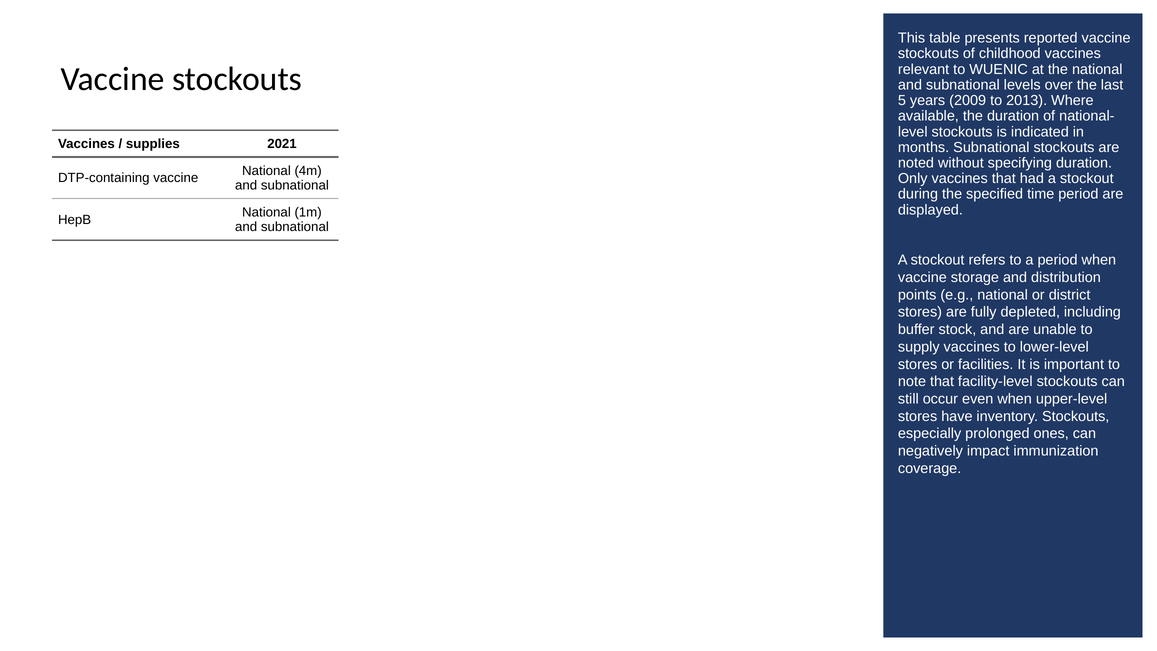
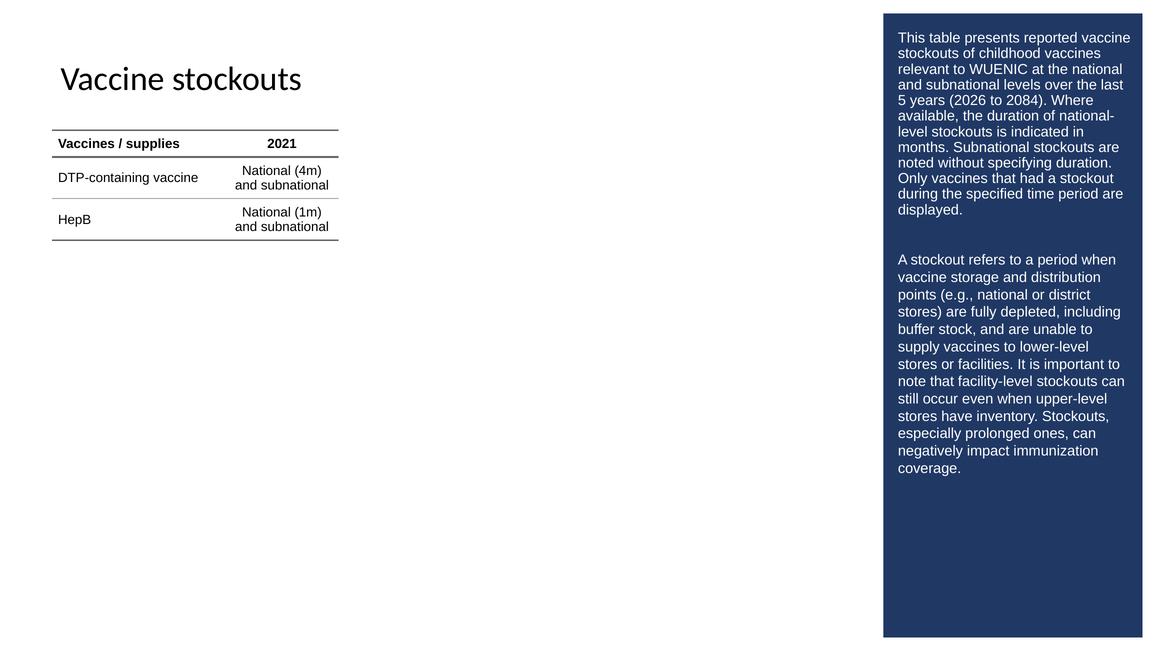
2009: 2009 -> 2026 (968, 100)
2013: 2013 -> 2084 (1027, 100)
